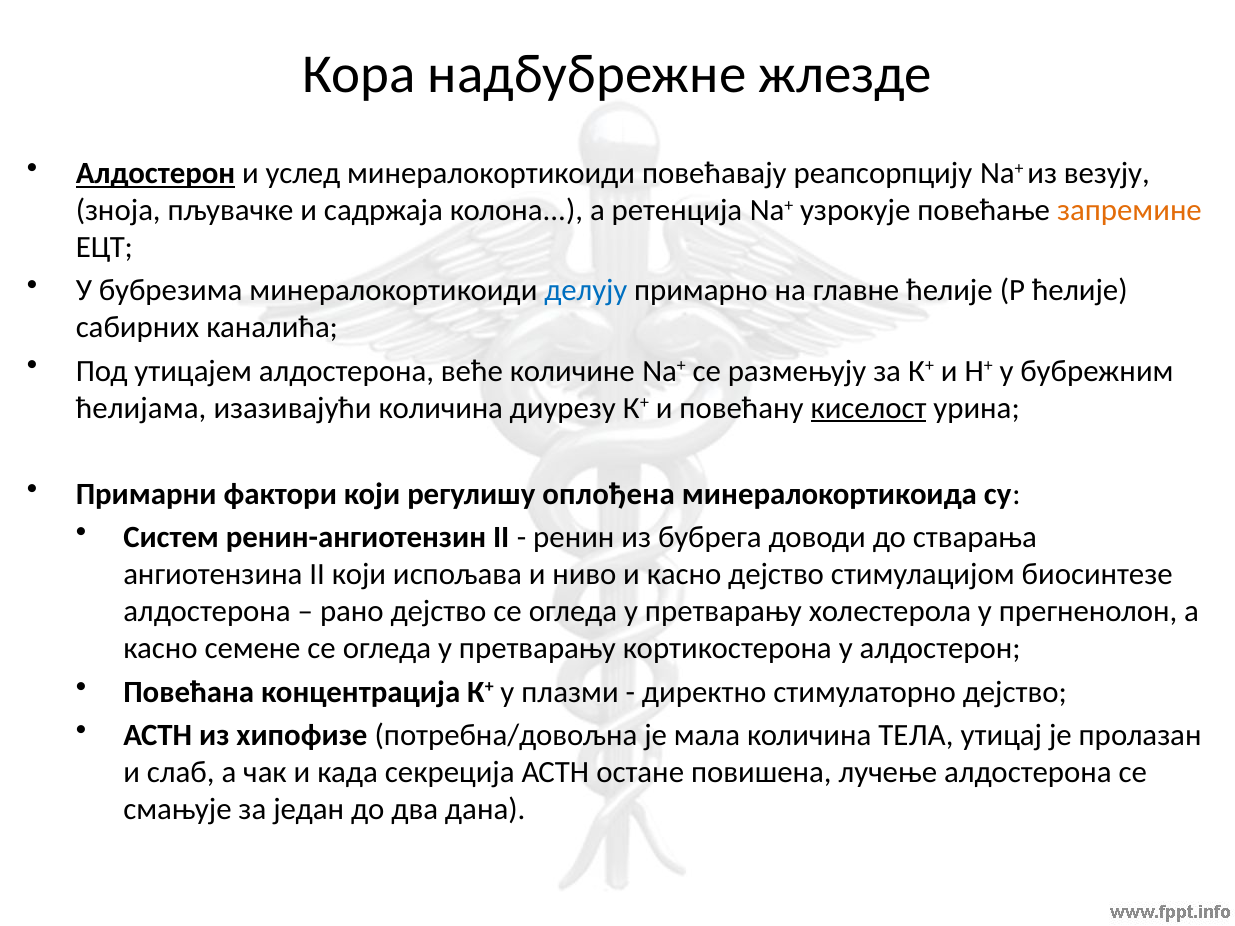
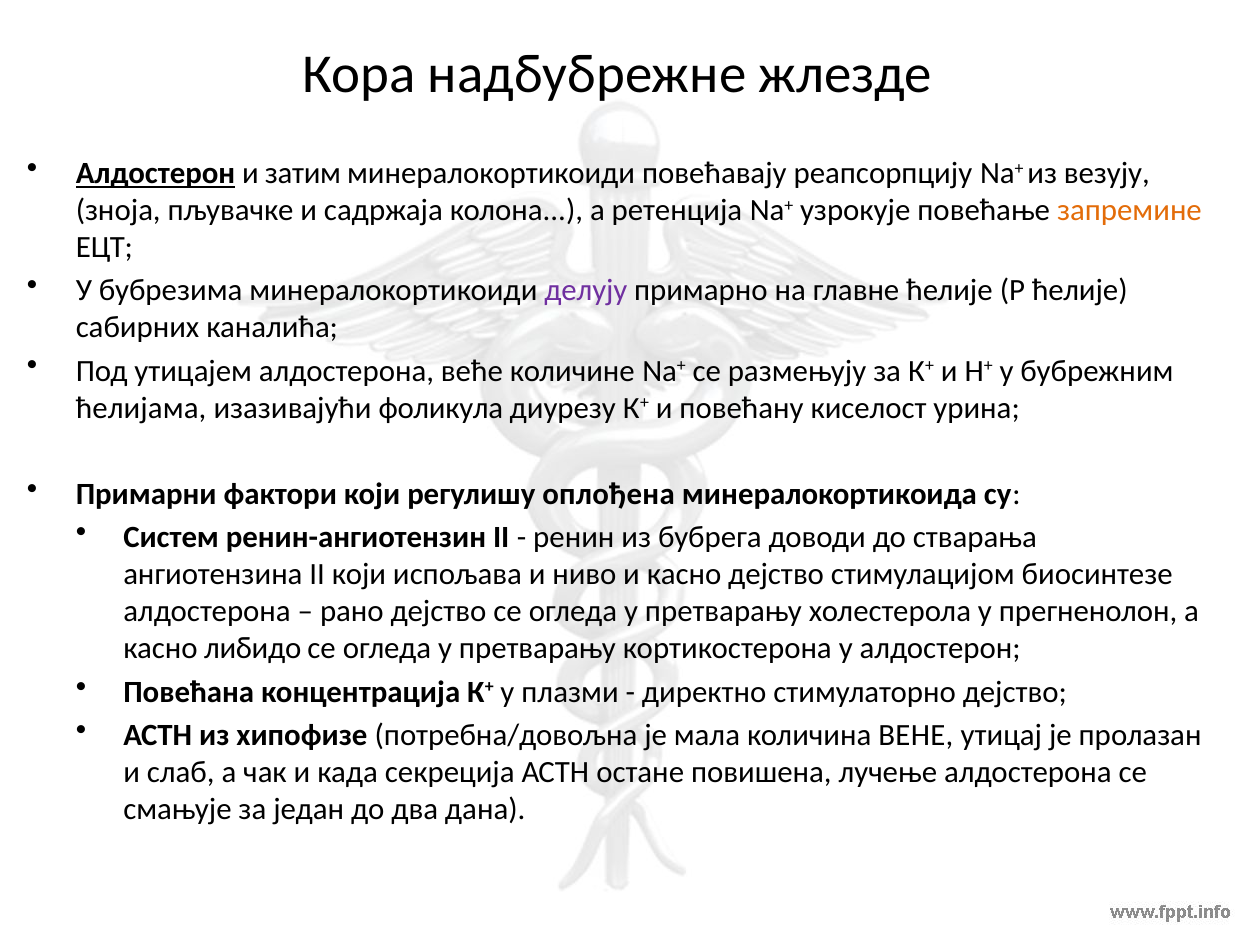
услед: услед -> затим (303, 173)
делују colour: blue -> purple (586, 291)
изазивајући количина: количина -> фоликула (441, 408)
киселост underline: present -> none (869, 408)
семене: семене -> либидо (253, 649)
ТЕЛА: ТЕЛА -> ВЕНЕ (916, 735)
